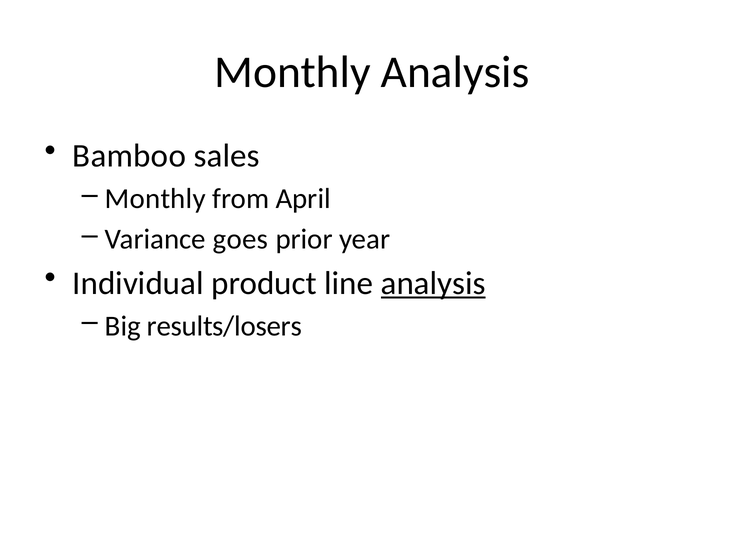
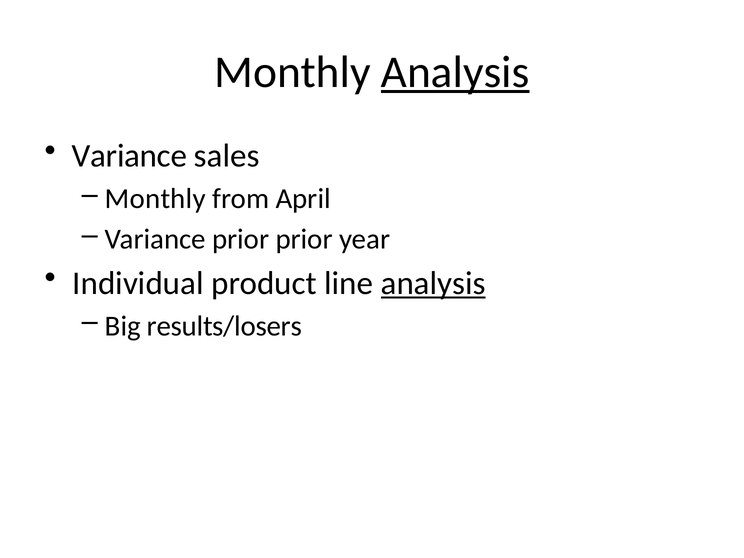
Analysis underline: none -> present (455, 72)
Bamboo: Bamboo -> Variance (129, 156)
Variance goes: goes -> prior (241, 239)
